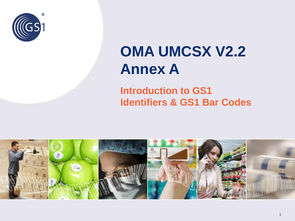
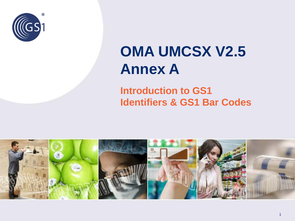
V2.2: V2.2 -> V2.5 (231, 52)
